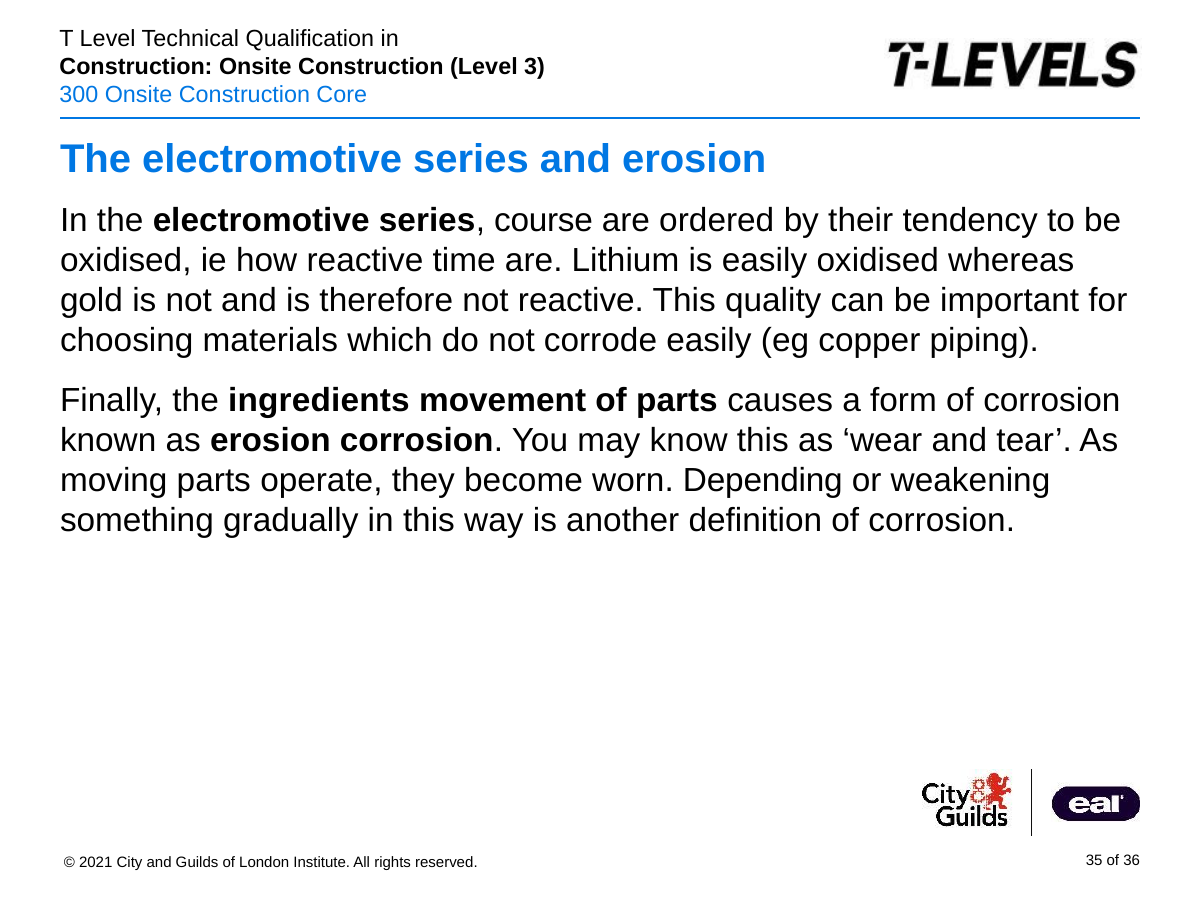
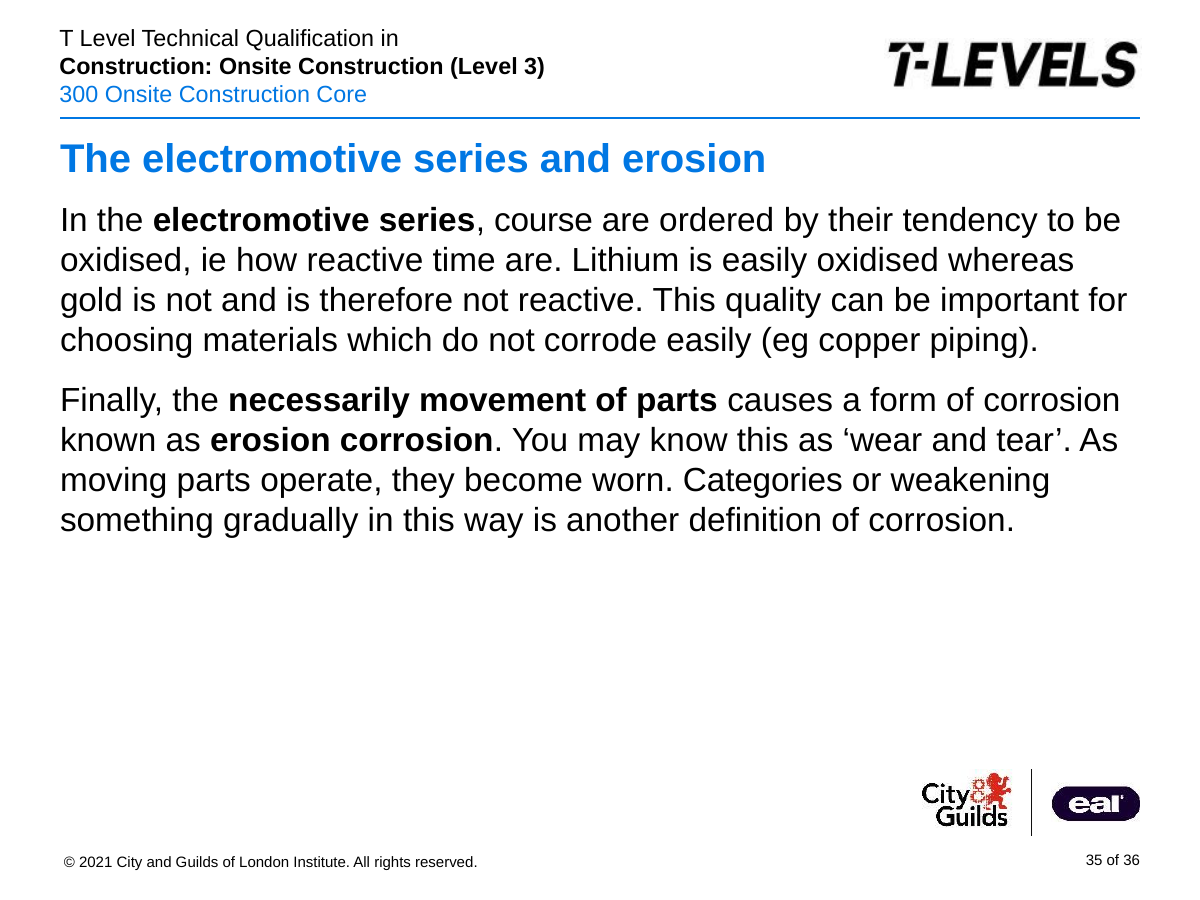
ingredients: ingredients -> necessarily (319, 401)
Depending: Depending -> Categories (763, 481)
